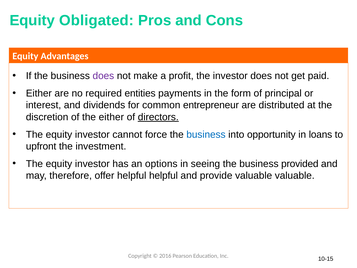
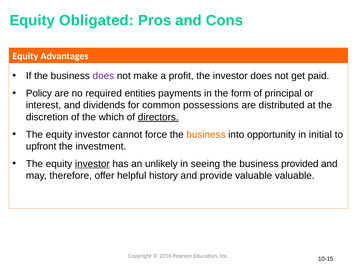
Either: Either -> Policy (39, 93)
entrepreneur: entrepreneur -> possessions (211, 105)
the either: either -> which (111, 117)
business colour: blue -> orange (206, 134)
loans: loans -> initial (320, 134)
investor underline: none -> present (92, 164)
options: options -> unlikely (161, 164)
helpful helpful: helpful -> history (163, 176)
